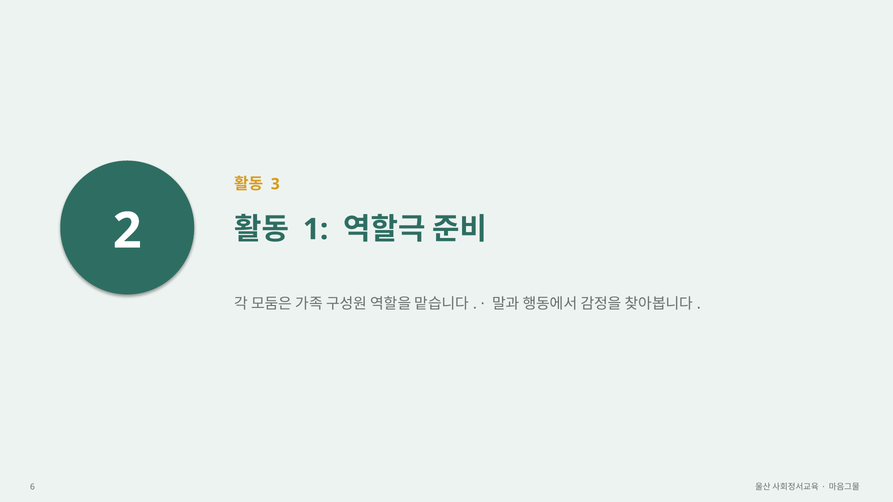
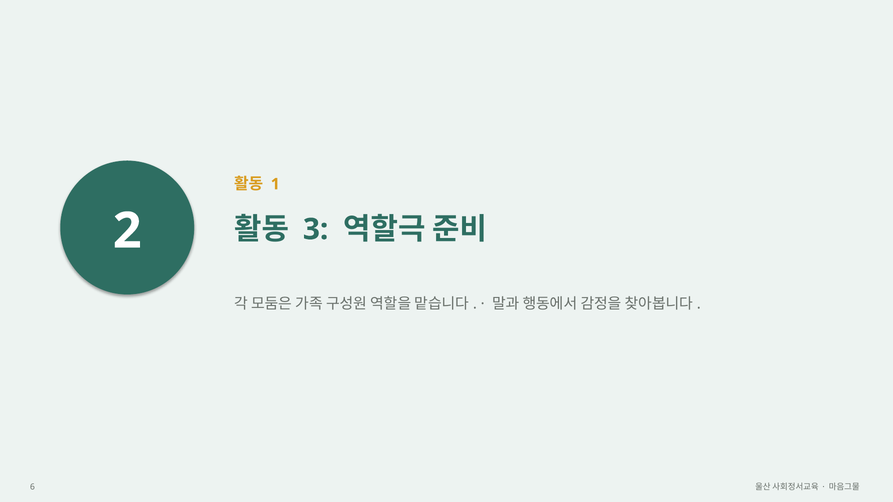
3: 3 -> 1 (275, 184)
1: 1 -> 3 (316, 229)
